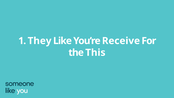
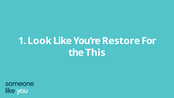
They: They -> Look (40, 41)
Receive: Receive -> Restore (121, 41)
